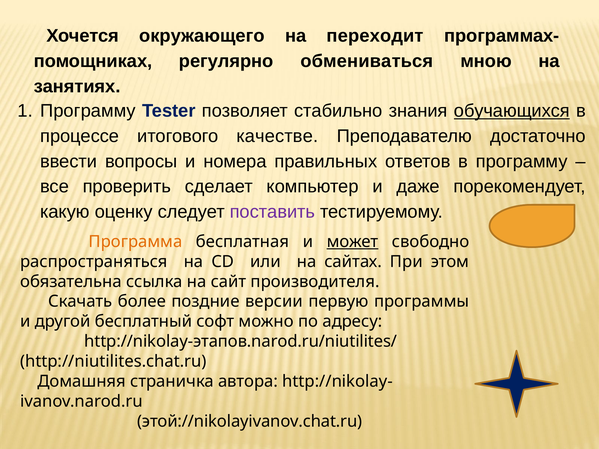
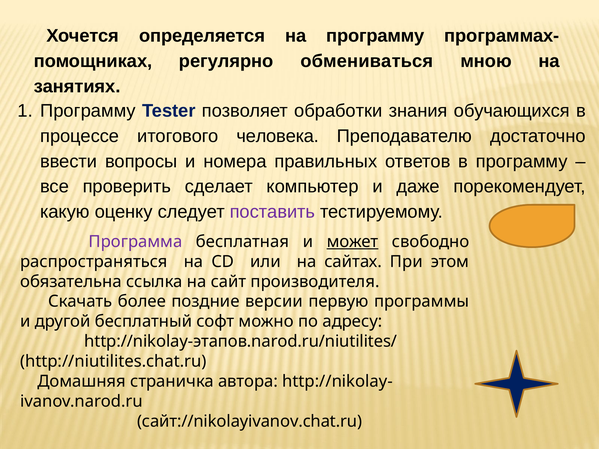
окружающего: окружающего -> определяется (202, 36)
на переходит: переходит -> программу (375, 36)
стабильно: стабильно -> обработки (338, 111)
обучающихся underline: present -> none (512, 111)
качестве: качестве -> человека (278, 136)
Программа colour: orange -> purple (135, 242)
этой://nikolayivanov.chat.ru: этой://nikolayivanov.chat.ru -> сайт://nikolayivanov.chat.ru (250, 421)
